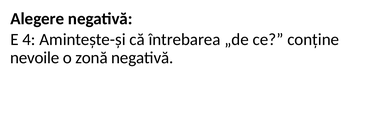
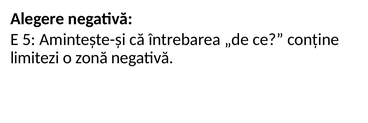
4: 4 -> 5 (29, 39)
nevoile: nevoile -> limitezi (35, 58)
